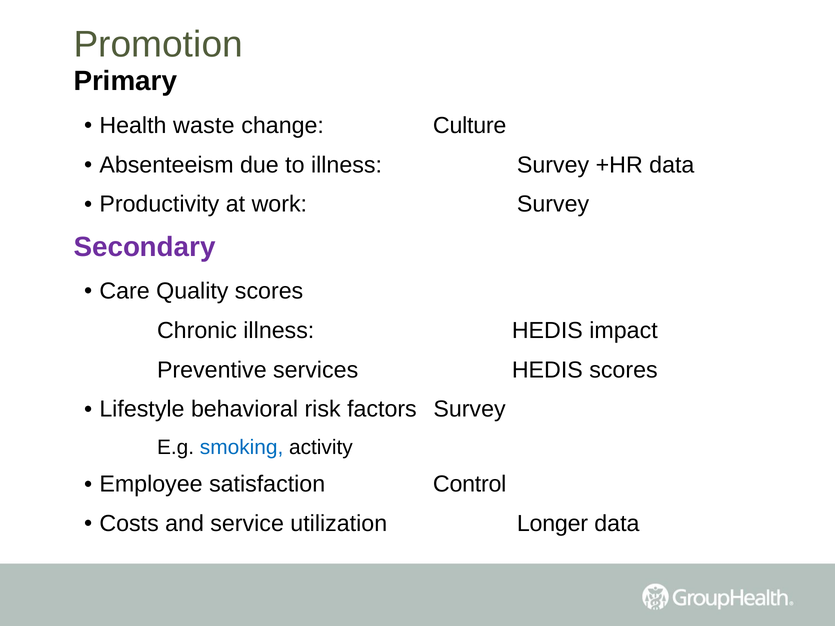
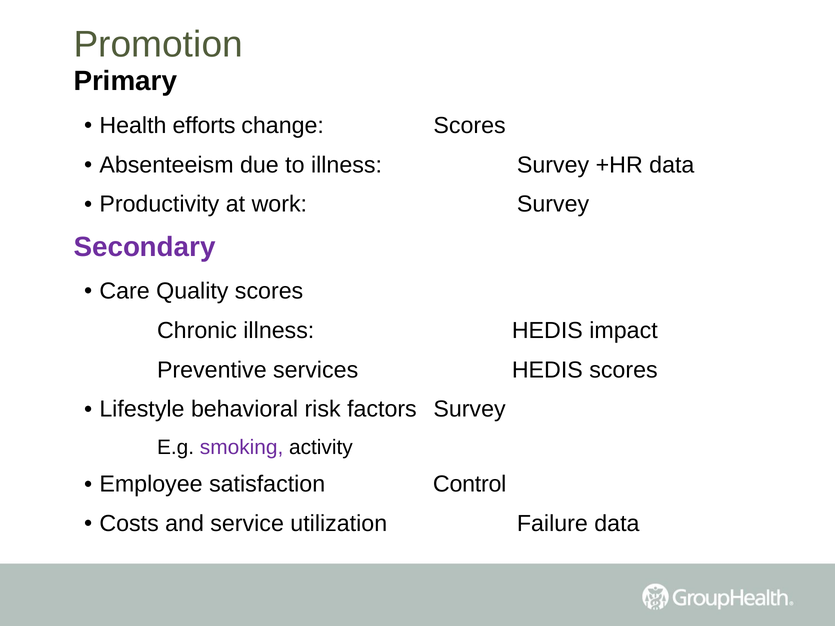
waste: waste -> efforts (204, 125)
change Culture: Culture -> Scores (470, 125)
smoking colour: blue -> purple (242, 447)
Longer: Longer -> Failure (552, 524)
